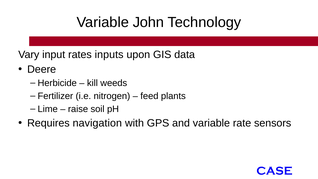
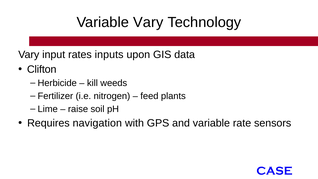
Variable John: John -> Vary (148, 22)
Deere: Deere -> Clifton (42, 69)
